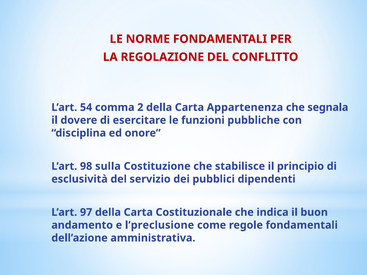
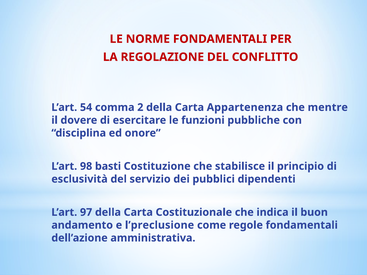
segnala: segnala -> mentre (328, 107)
sulla: sulla -> basti (108, 166)
